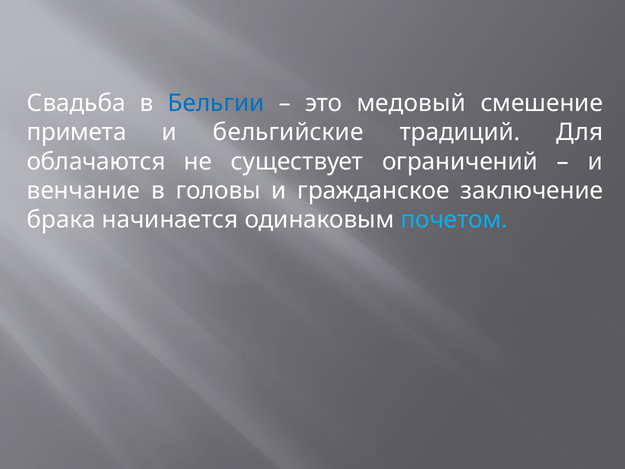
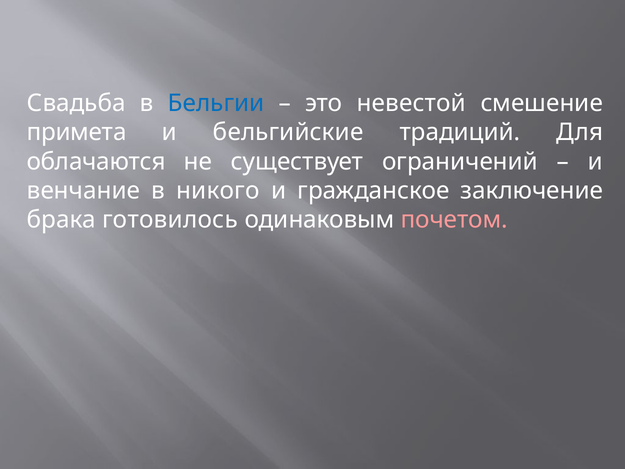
медовый: медовый -> невестой (411, 103)
головы: головы -> никого (218, 191)
начинается: начинается -> готовилось (170, 220)
почетом colour: light blue -> pink (454, 220)
